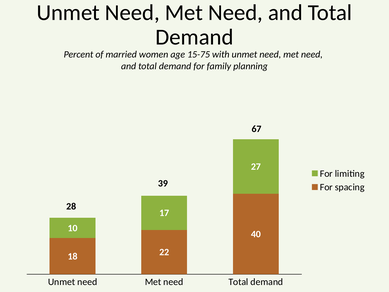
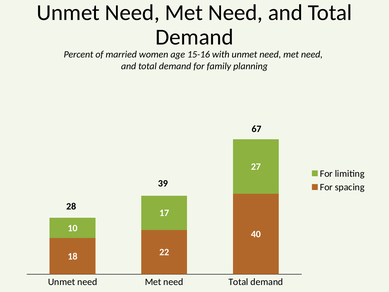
15-75: 15-75 -> 15-16 (199, 54)
